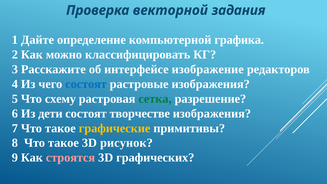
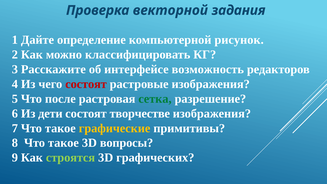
графика: графика -> рисунок (239, 40)
изображение: изображение -> возможность (208, 69)
состоят colour: blue -> red (86, 84)
схему: схему -> после (60, 99)
рисунок: рисунок -> вопросы (127, 143)
строятся colour: pink -> light green (70, 158)
